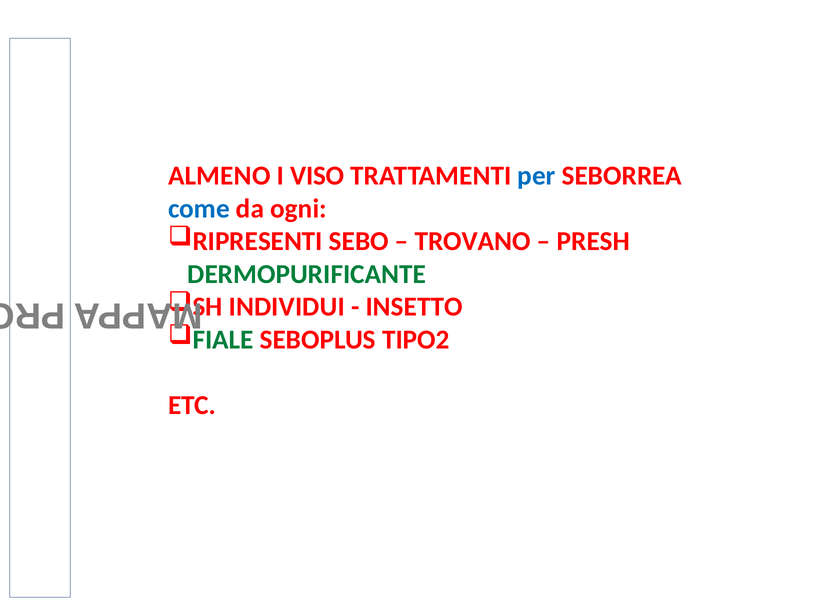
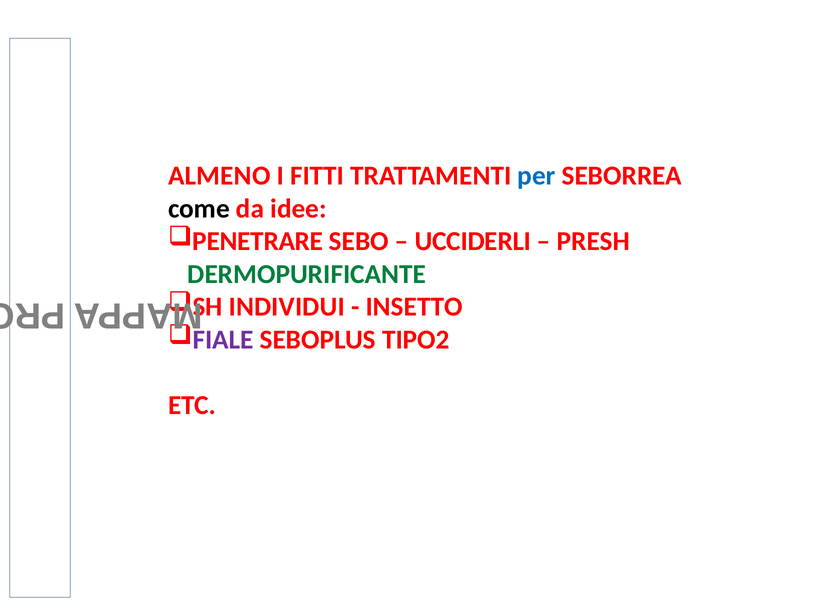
VISO: VISO -> FITTI (317, 176)
come colour: blue -> black (199, 209)
ogni: ogni -> idee (299, 209)
RIPRESENTI: RIPRESENTI -> PENETRARE (258, 241)
TROVANO: TROVANO -> UCCIDERLI (473, 241)
FIALE colour: green -> purple (223, 340)
